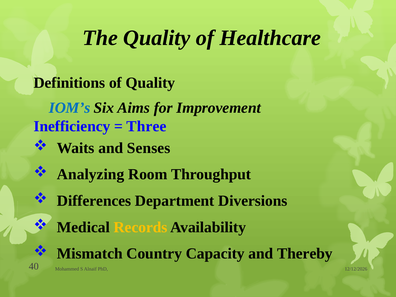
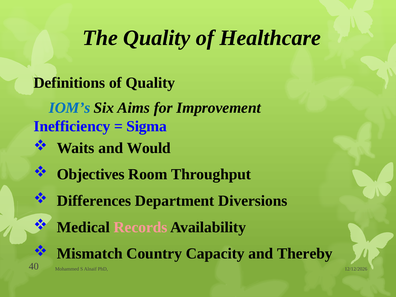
Three: Three -> Sigma (147, 126)
Senses: Senses -> Would (149, 148)
Analyzing: Analyzing -> Objectives (91, 174)
Records colour: yellow -> pink (141, 227)
